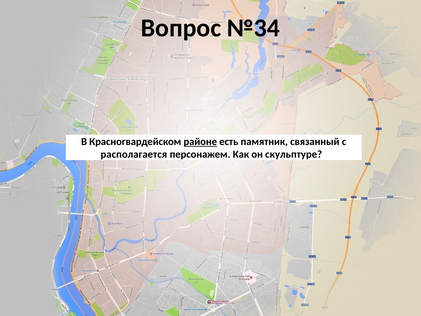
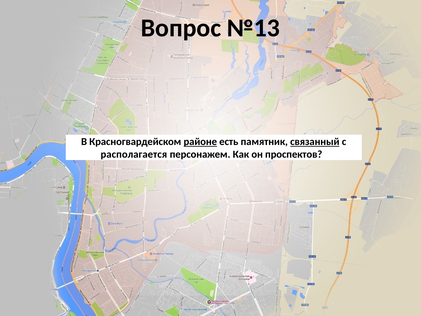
№34: №34 -> №13 (253, 28)
связанный underline: none -> present (315, 142)
скульптуре: скульптуре -> проспектов (294, 154)
